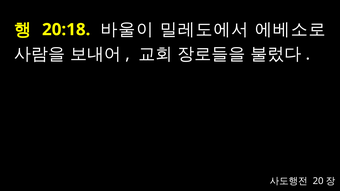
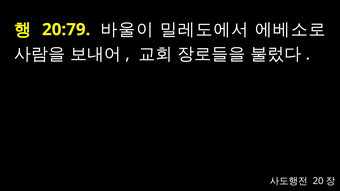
20:18: 20:18 -> 20:79 (66, 30)
